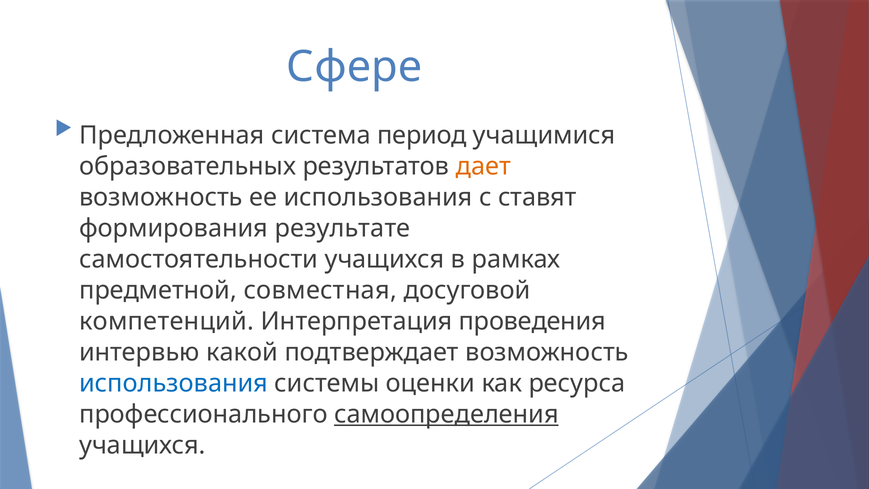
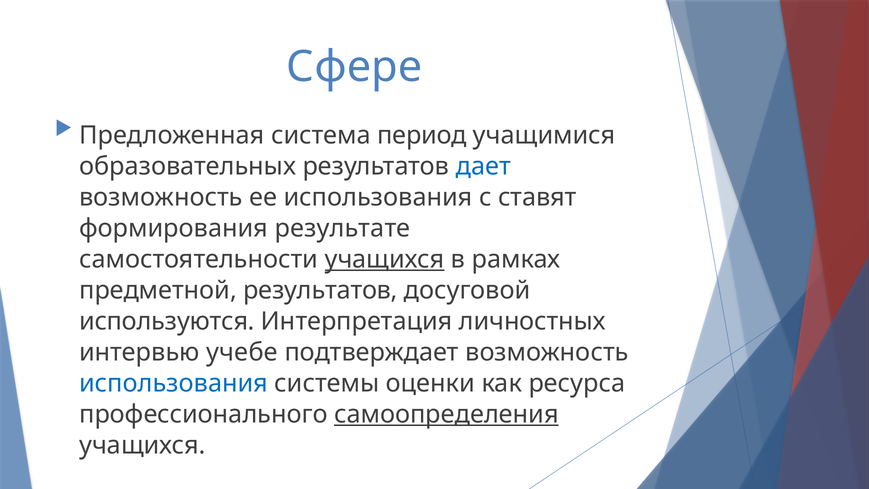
дает colour: orange -> blue (483, 166)
учащихся underline: none -> present (385, 259)
предметной совместная: совместная -> результатов (321, 290)
компетенций: компетенций -> используются (167, 321)
проведения: проведения -> личностных (532, 321)
какой: какой -> учебе (242, 352)
